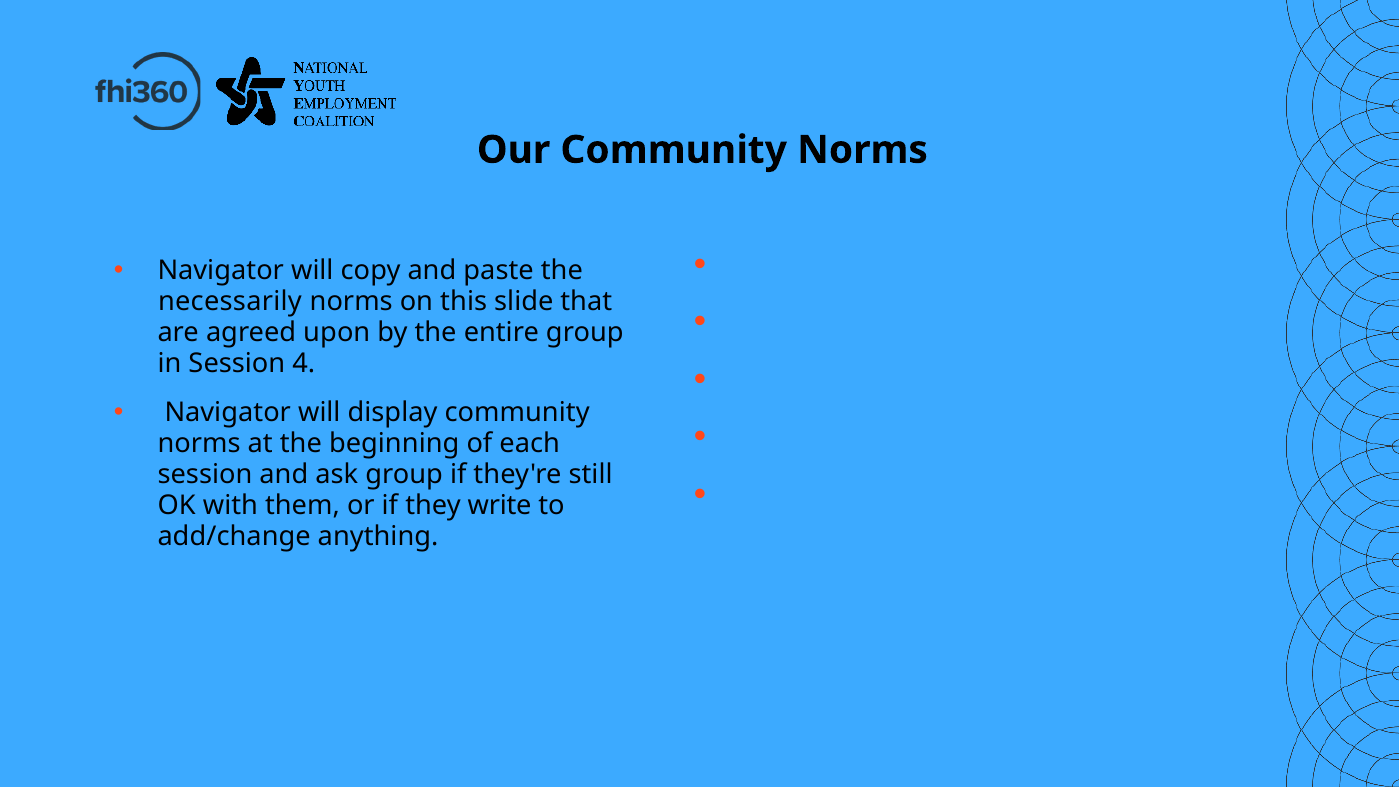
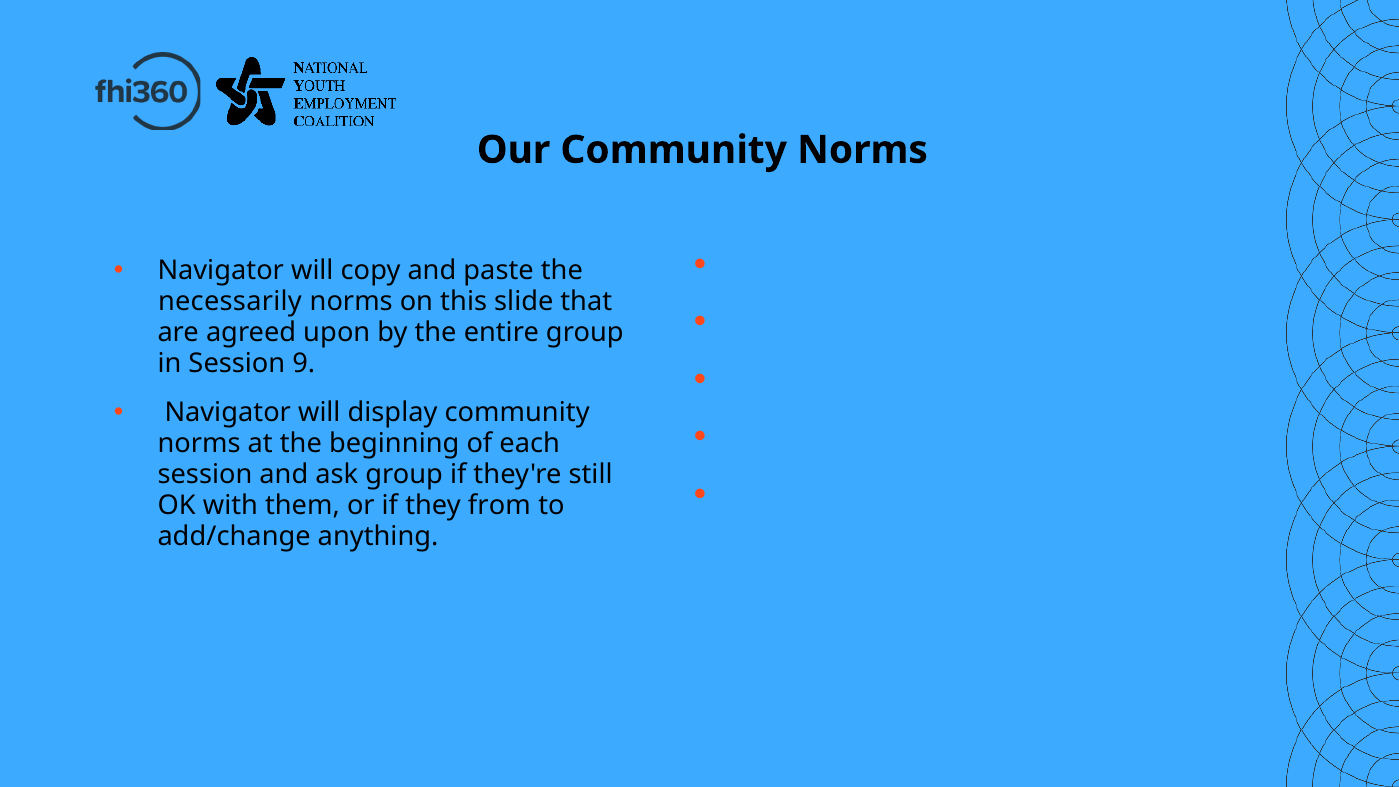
4: 4 -> 9 (304, 364)
write: write -> from (499, 506)
